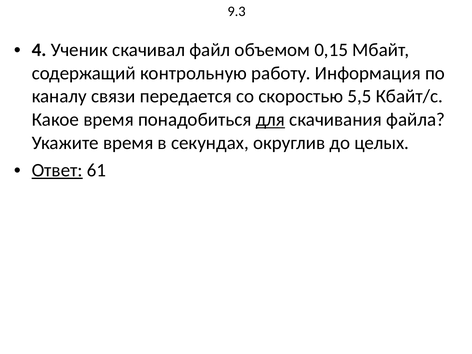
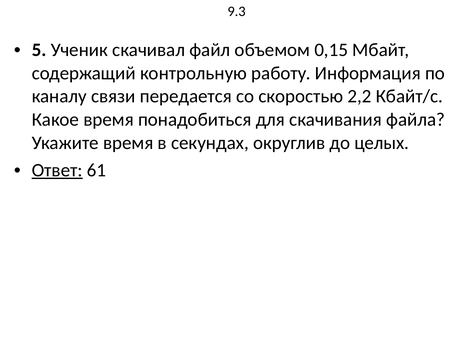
4: 4 -> 5 (39, 50)
5,5: 5,5 -> 2,2 (359, 96)
для underline: present -> none (270, 120)
